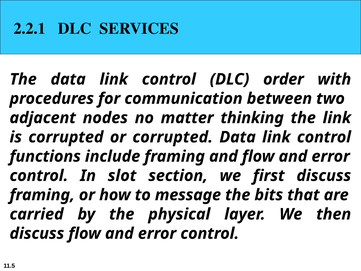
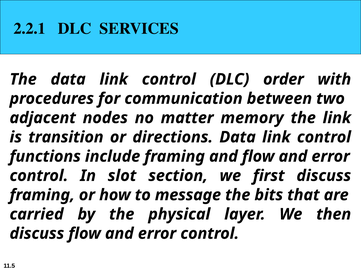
thinking: thinking -> memory (252, 118)
is corrupted: corrupted -> transition (66, 137)
or corrupted: corrupted -> directions (173, 137)
